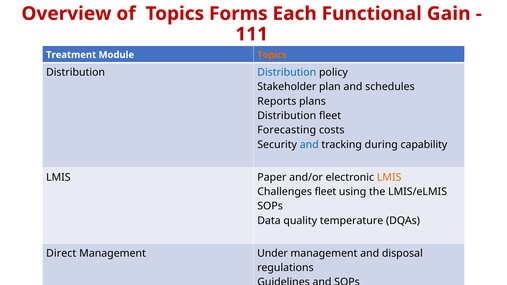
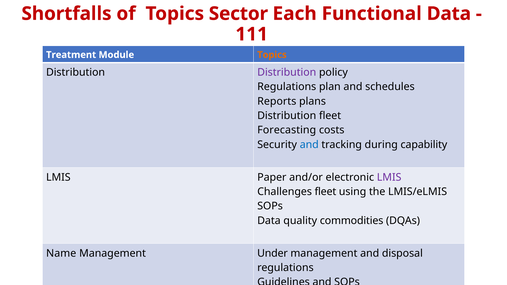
Overview: Overview -> Shortfalls (66, 14)
Forms: Forms -> Sector (238, 14)
Functional Gain: Gain -> Data (449, 14)
Distribution colour: blue -> purple (287, 72)
Stakeholder: Stakeholder -> Regulations (287, 87)
LMIS colour: orange -> purple (389, 177)
temperature: temperature -> commodities (352, 221)
Direct: Direct -> Name (61, 253)
